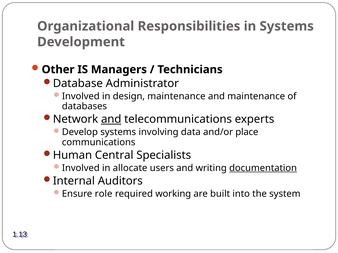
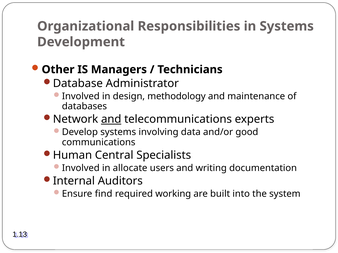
design maintenance: maintenance -> methodology (177, 96)
place: place -> good (247, 132)
documentation underline: present -> none (263, 168)
role: role -> find (104, 194)
